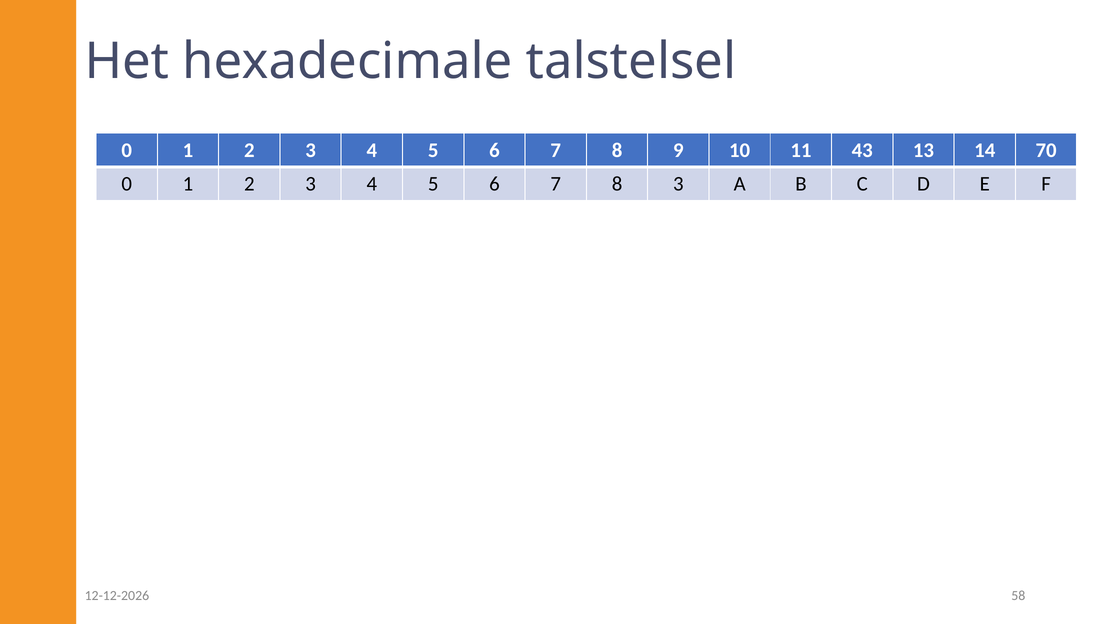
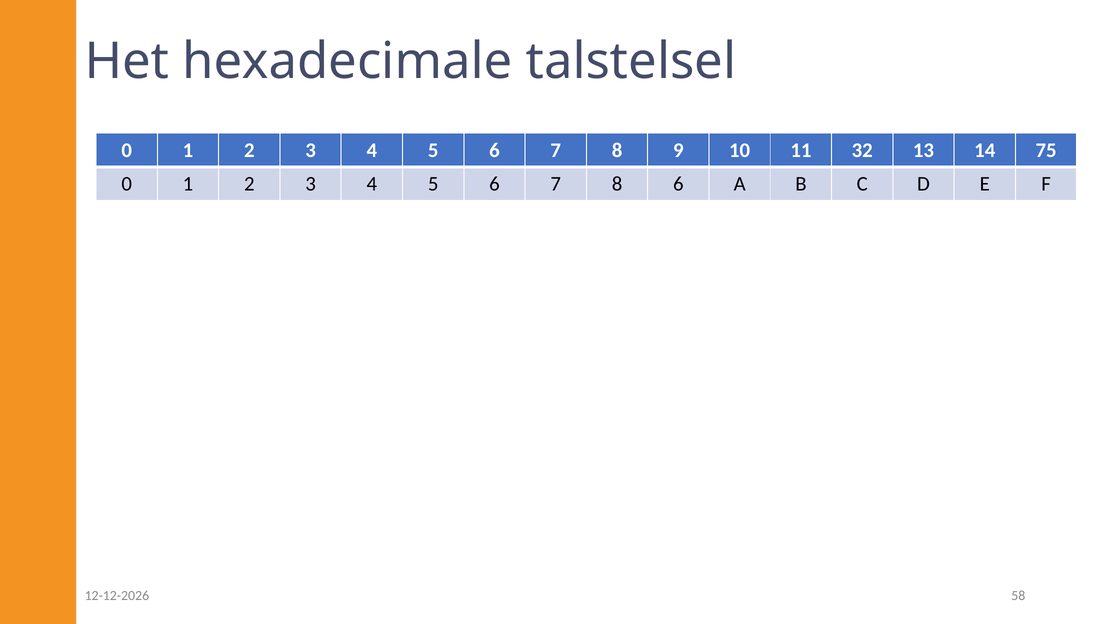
43: 43 -> 32 (862, 150)
70: 70 -> 75 (1046, 150)
8 3: 3 -> 6 (678, 184)
